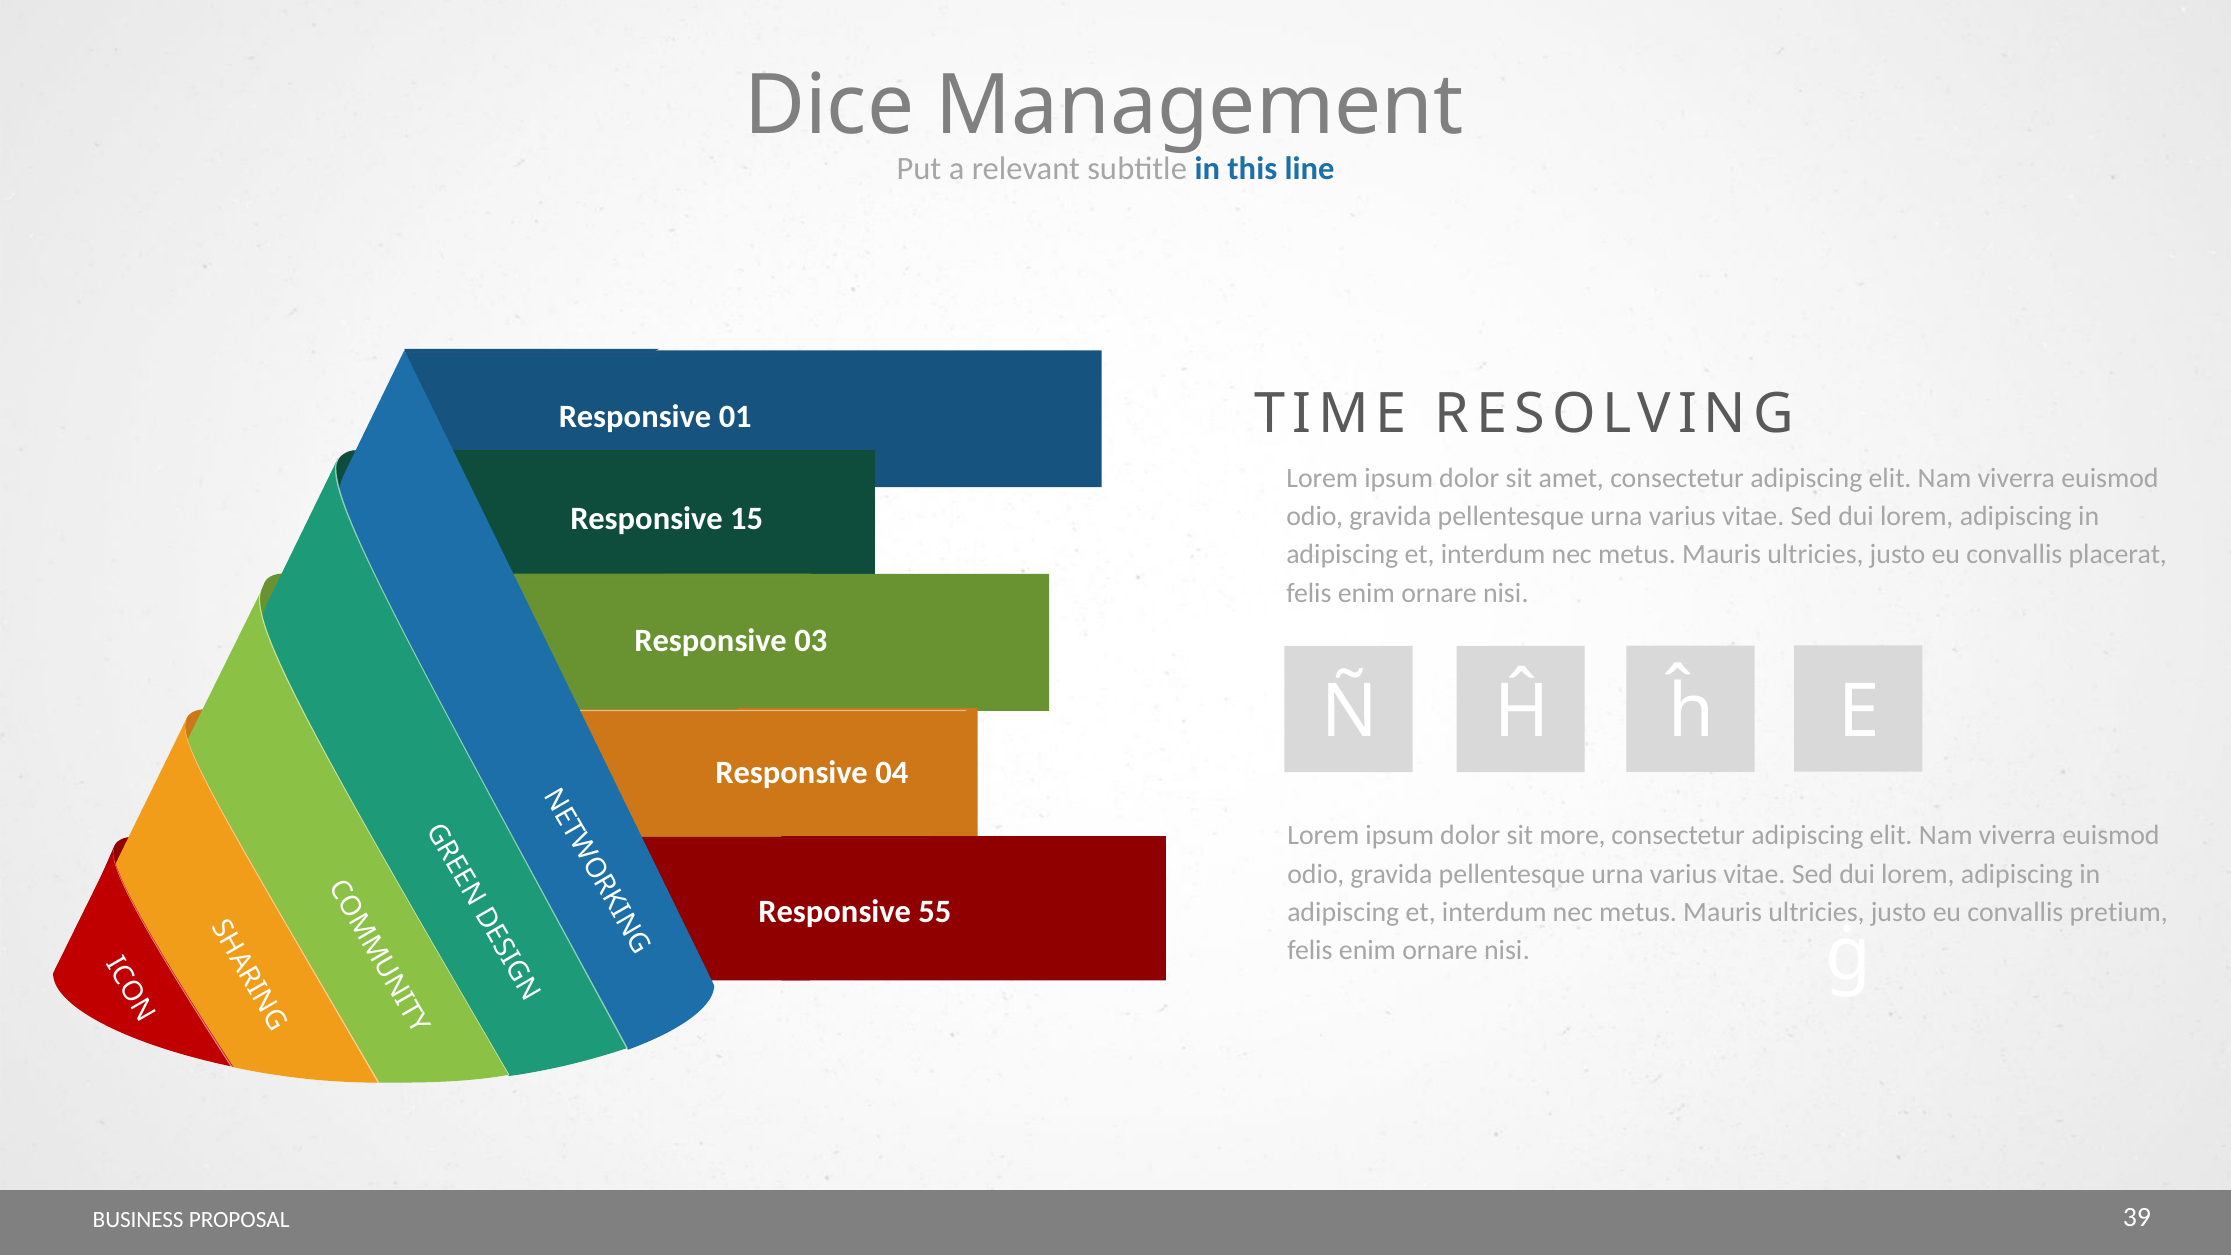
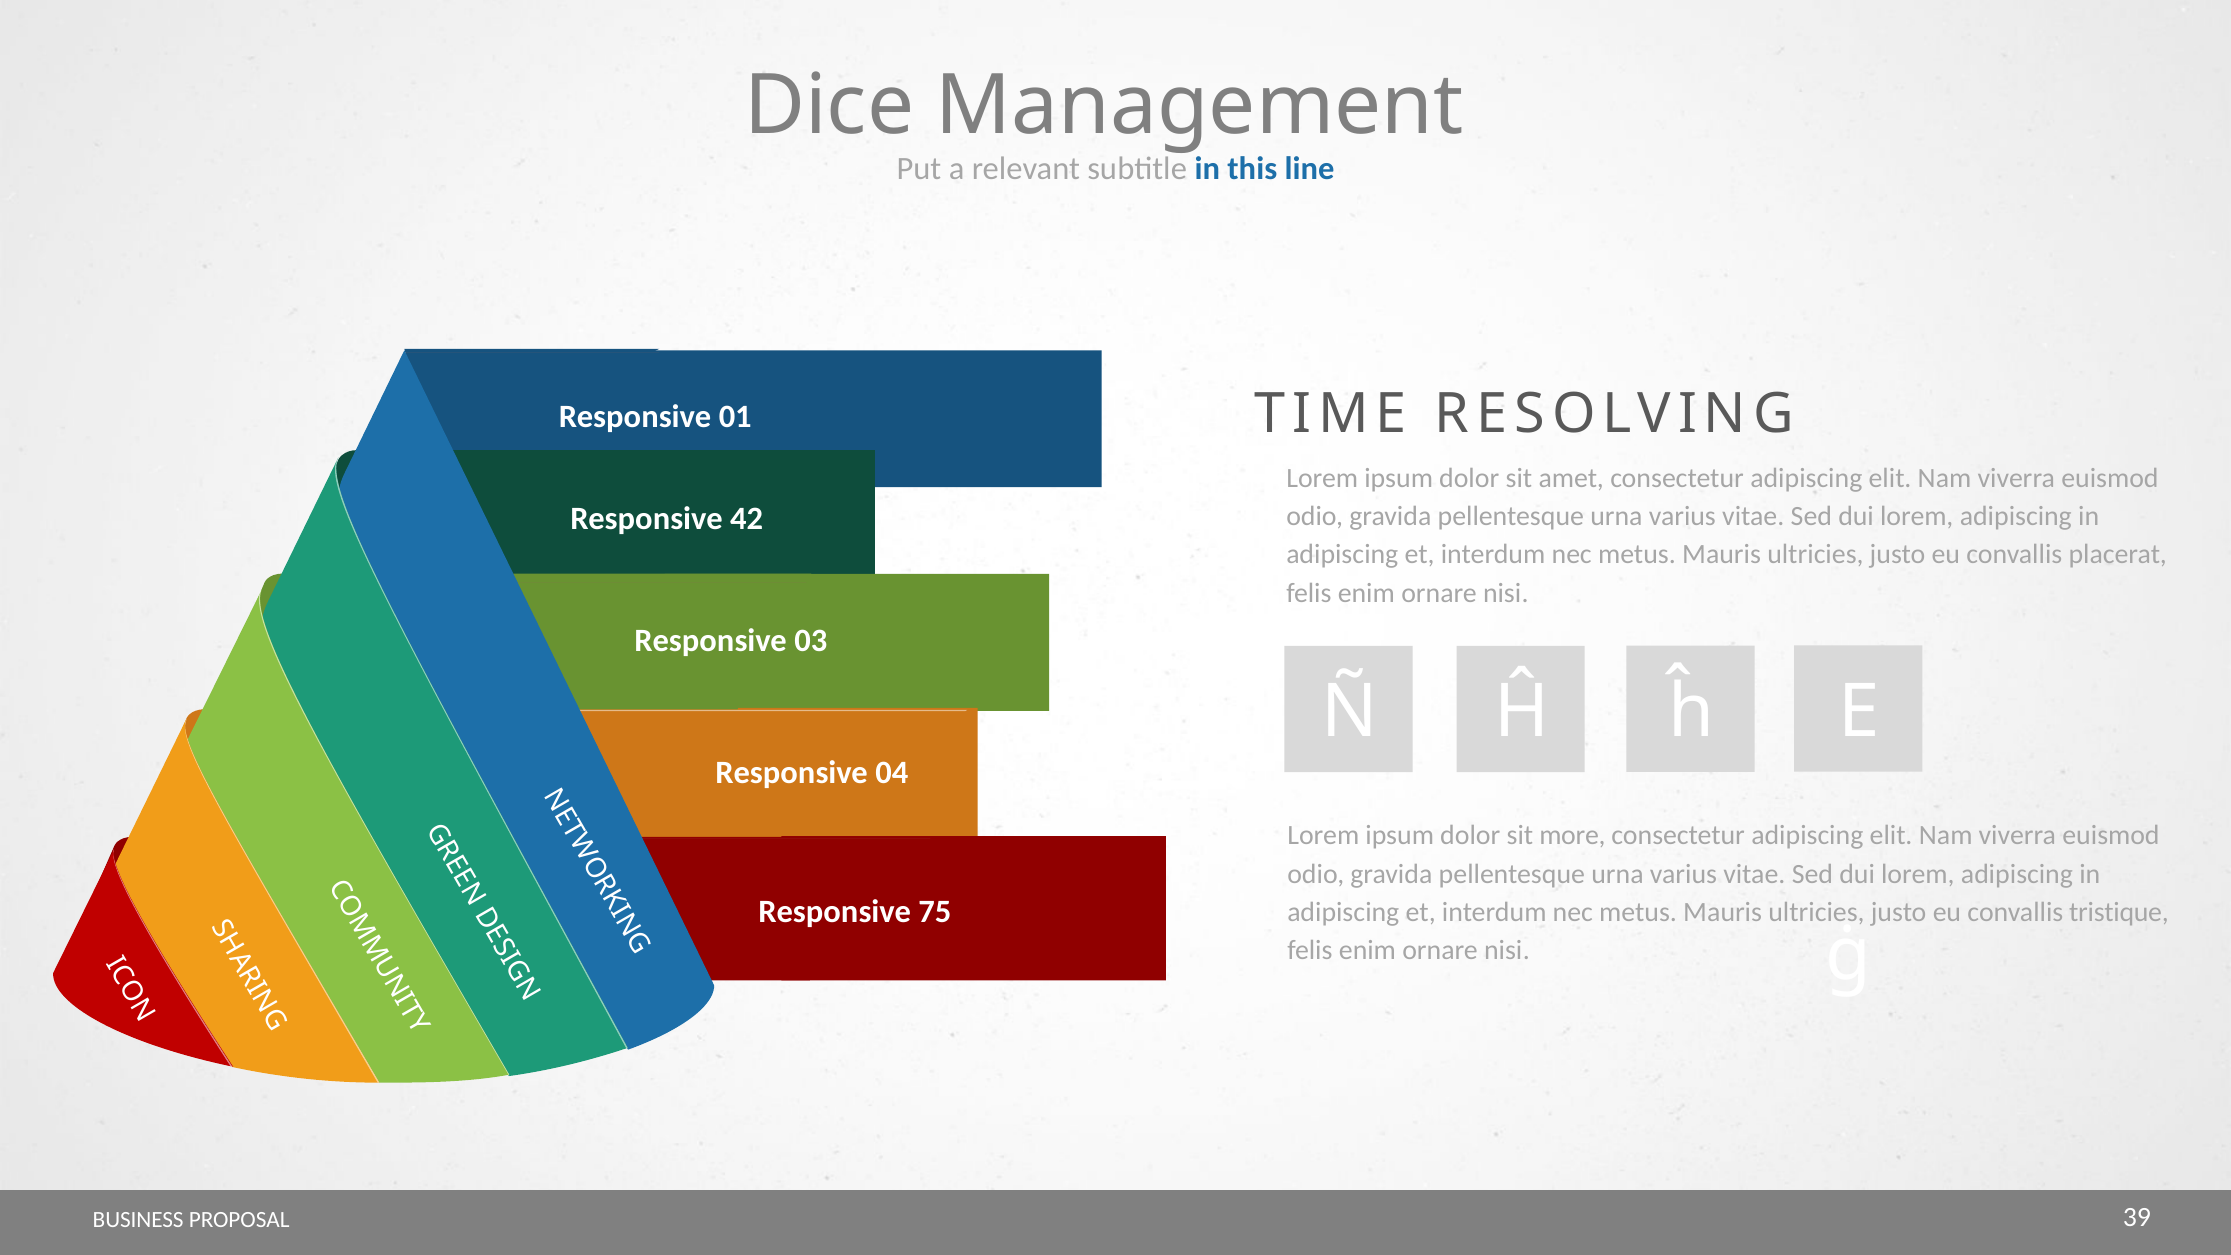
15: 15 -> 42 (747, 518)
55: 55 -> 75 (935, 911)
pretium: pretium -> tristique (2119, 912)
